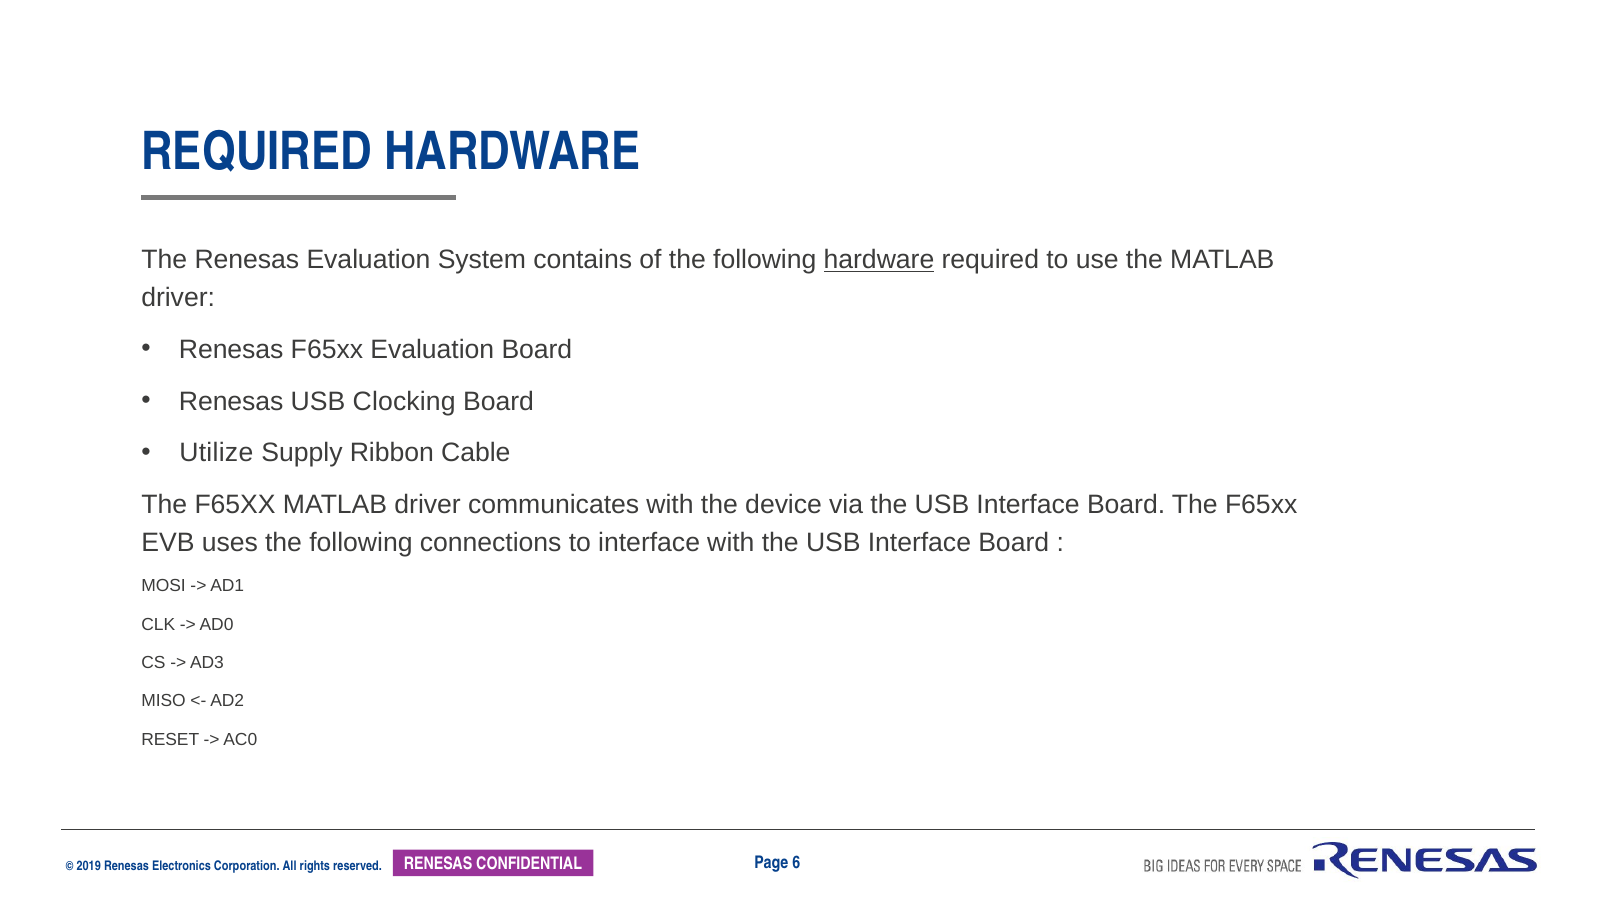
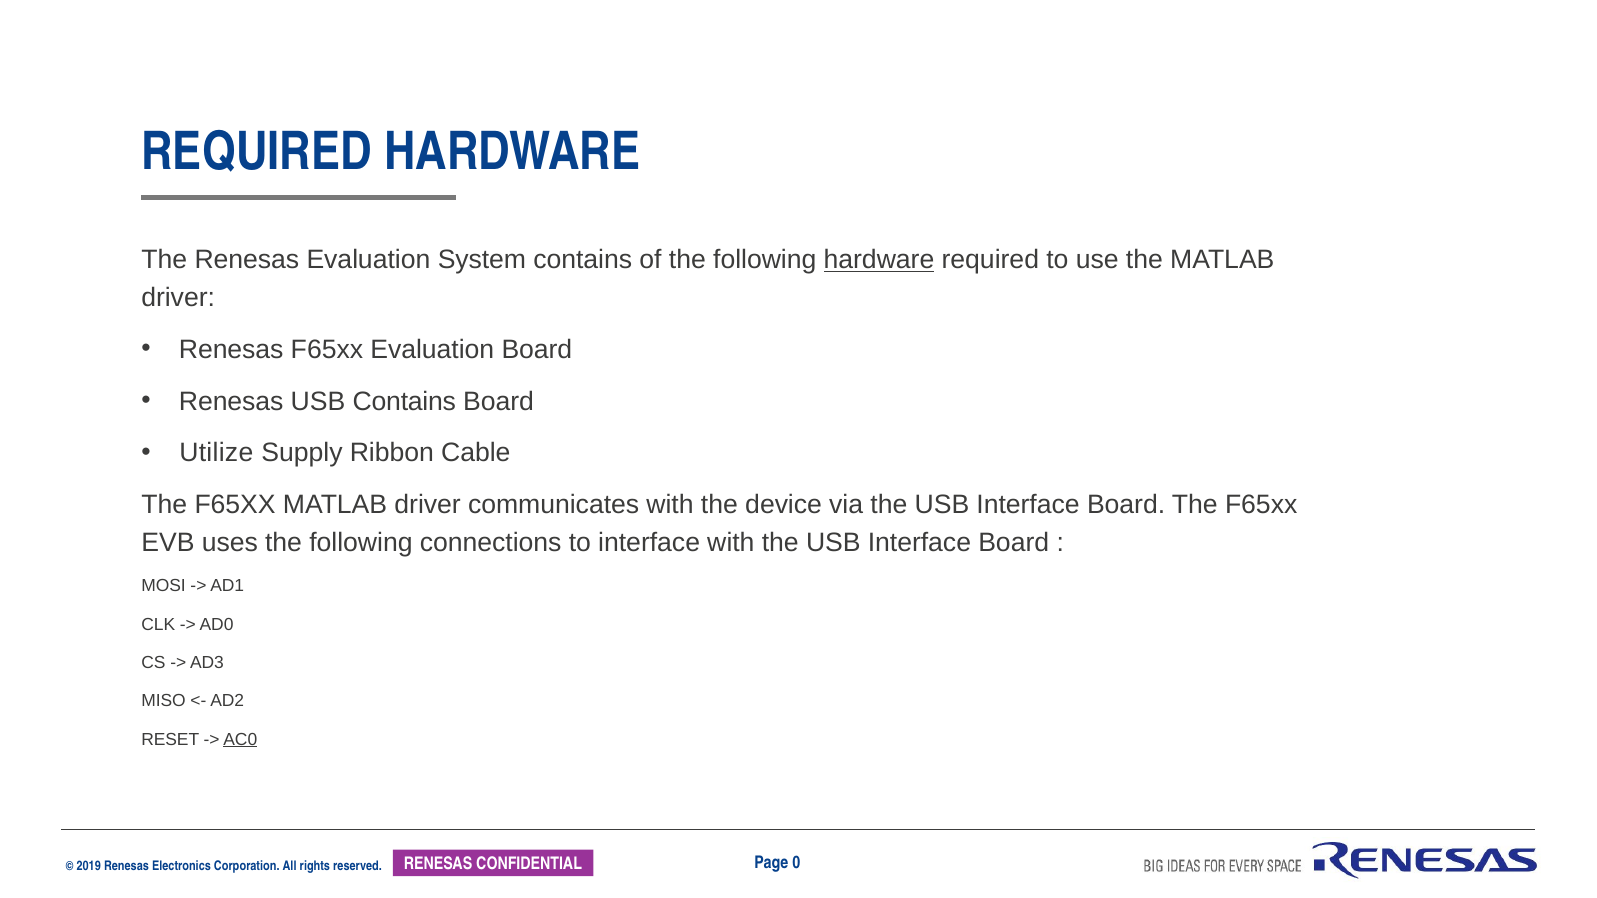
USB Clocking: Clocking -> Contains (404, 401)
AC0 underline: none -> present (240, 740)
6: 6 -> 0 (796, 863)
